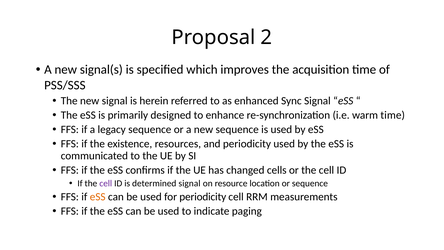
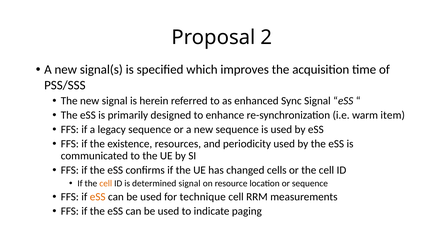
warm time: time -> item (393, 115)
cell colour: purple -> orange (106, 183)
for periodicity: periodicity -> technique (203, 197)
